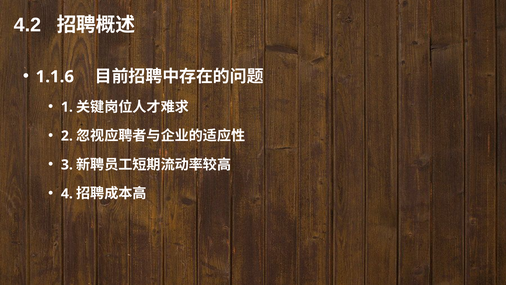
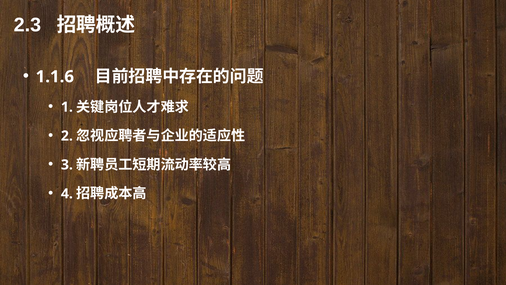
4.2: 4.2 -> 2.3 (27, 25)
